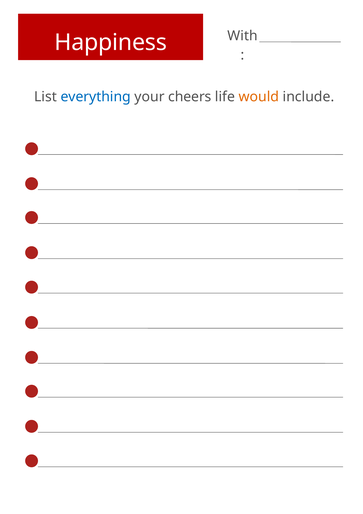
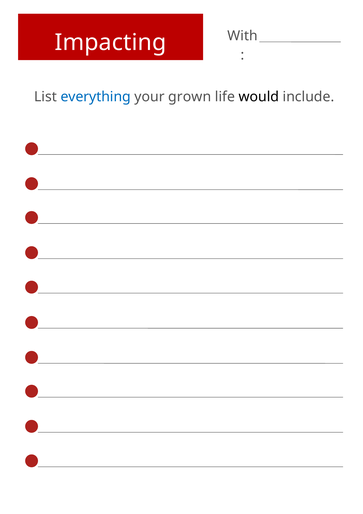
Happiness: Happiness -> Impacting (110, 42)
cheers: cheers -> grown (190, 97)
would colour: orange -> black (259, 97)
